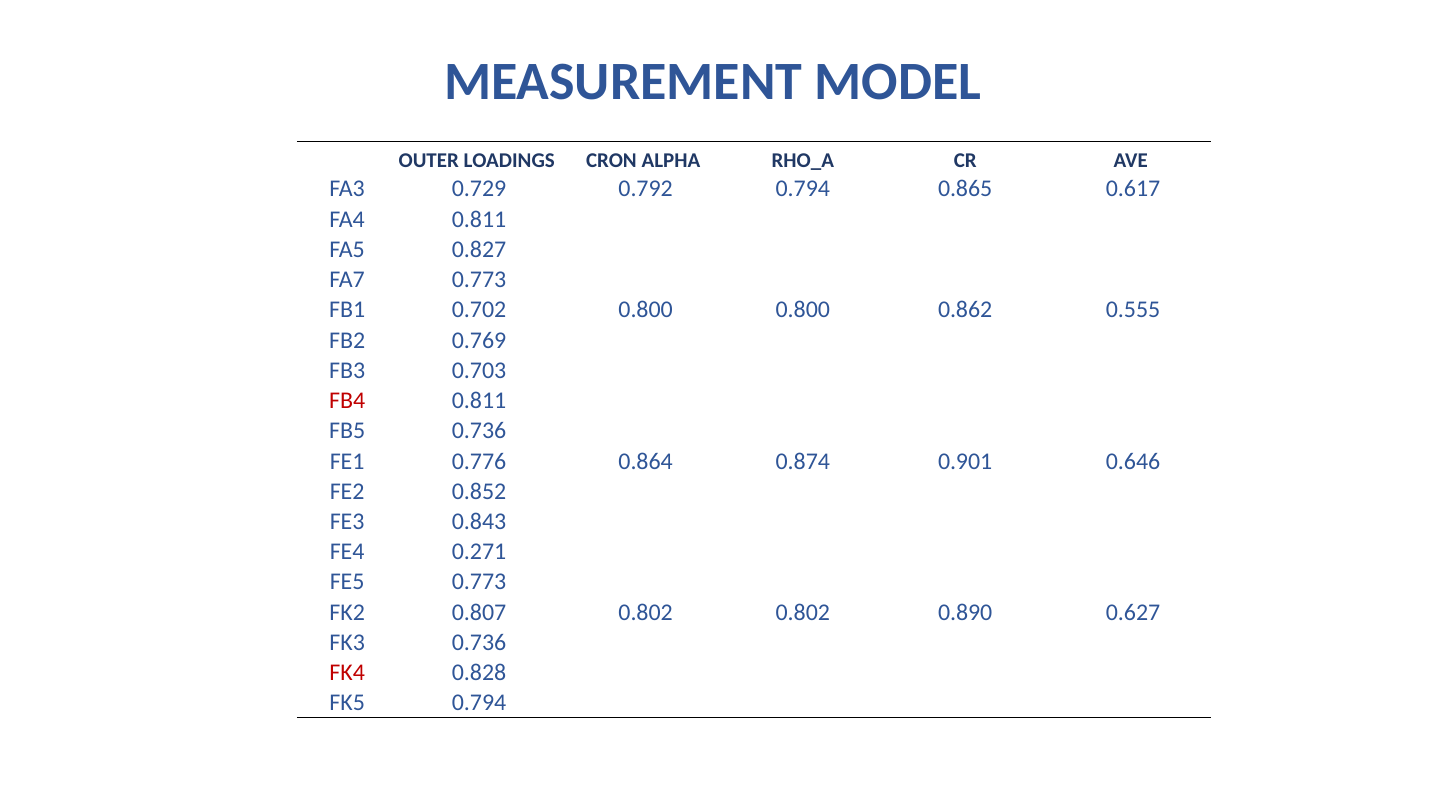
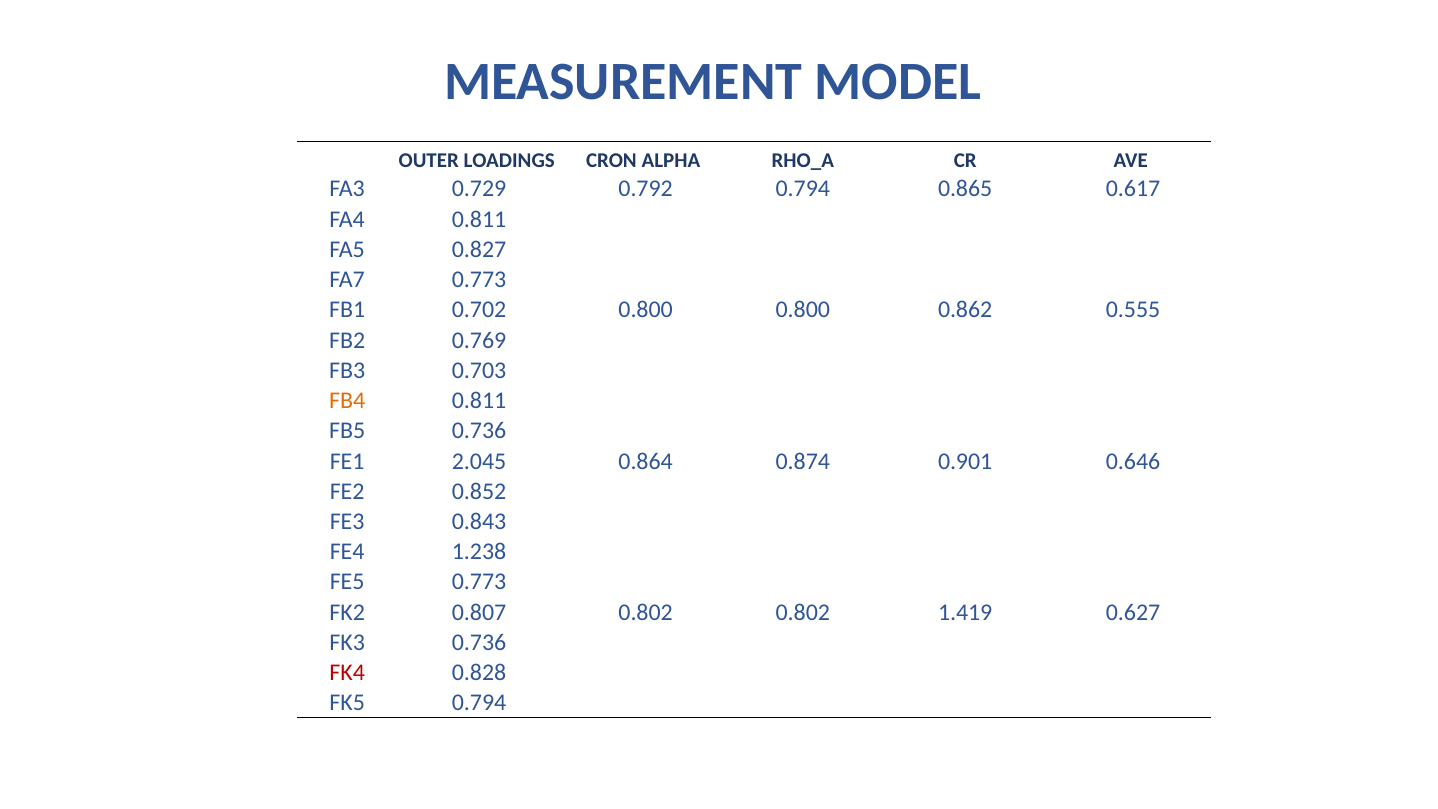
FB4 colour: red -> orange (347, 401)
0.776: 0.776 -> 2.045 (479, 461)
0.271: 0.271 -> 1.238 (479, 552)
0.890: 0.890 -> 1.419 (965, 612)
